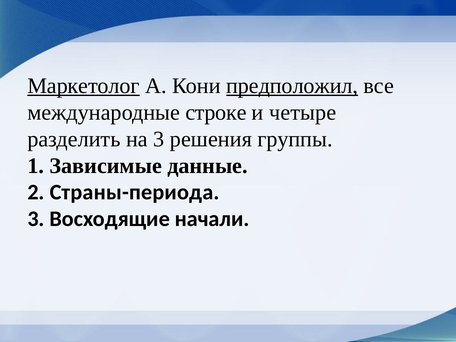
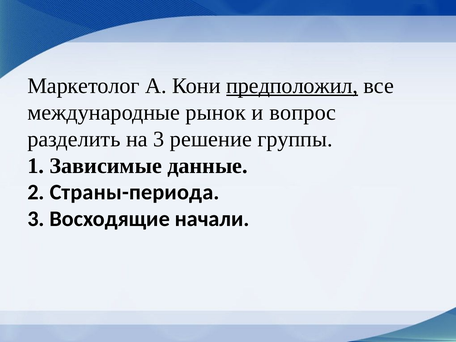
Маркетолог underline: present -> none (83, 86)
строке: строке -> рынок (216, 112)
четыре: четыре -> вопрос (303, 112)
решения: решения -> решение (211, 139)
